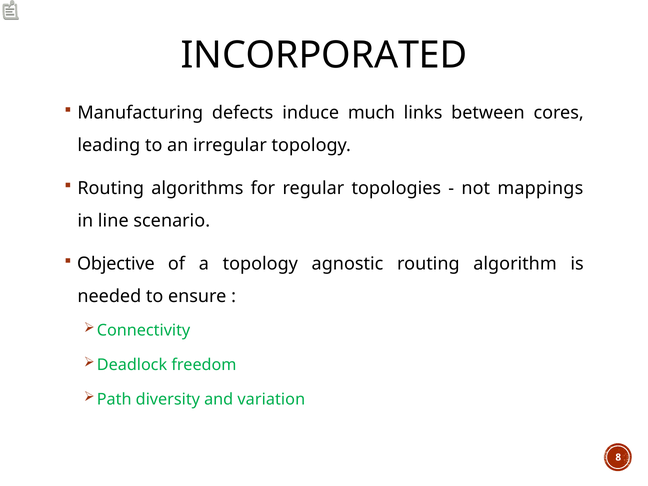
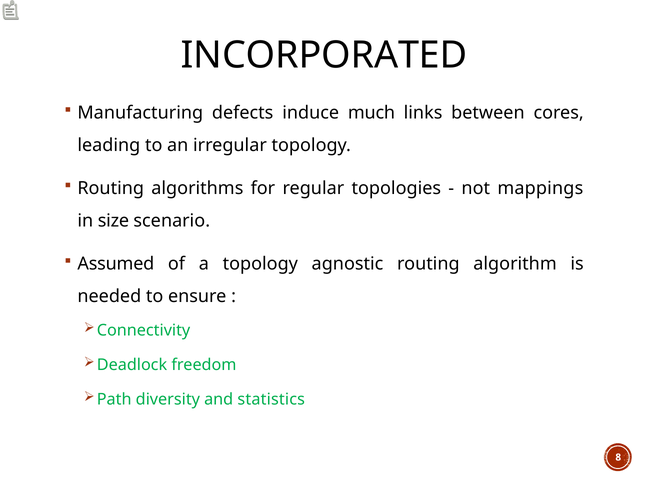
line: line -> size (113, 221)
Objective: Objective -> Assumed (116, 264)
variation: variation -> statistics (271, 399)
